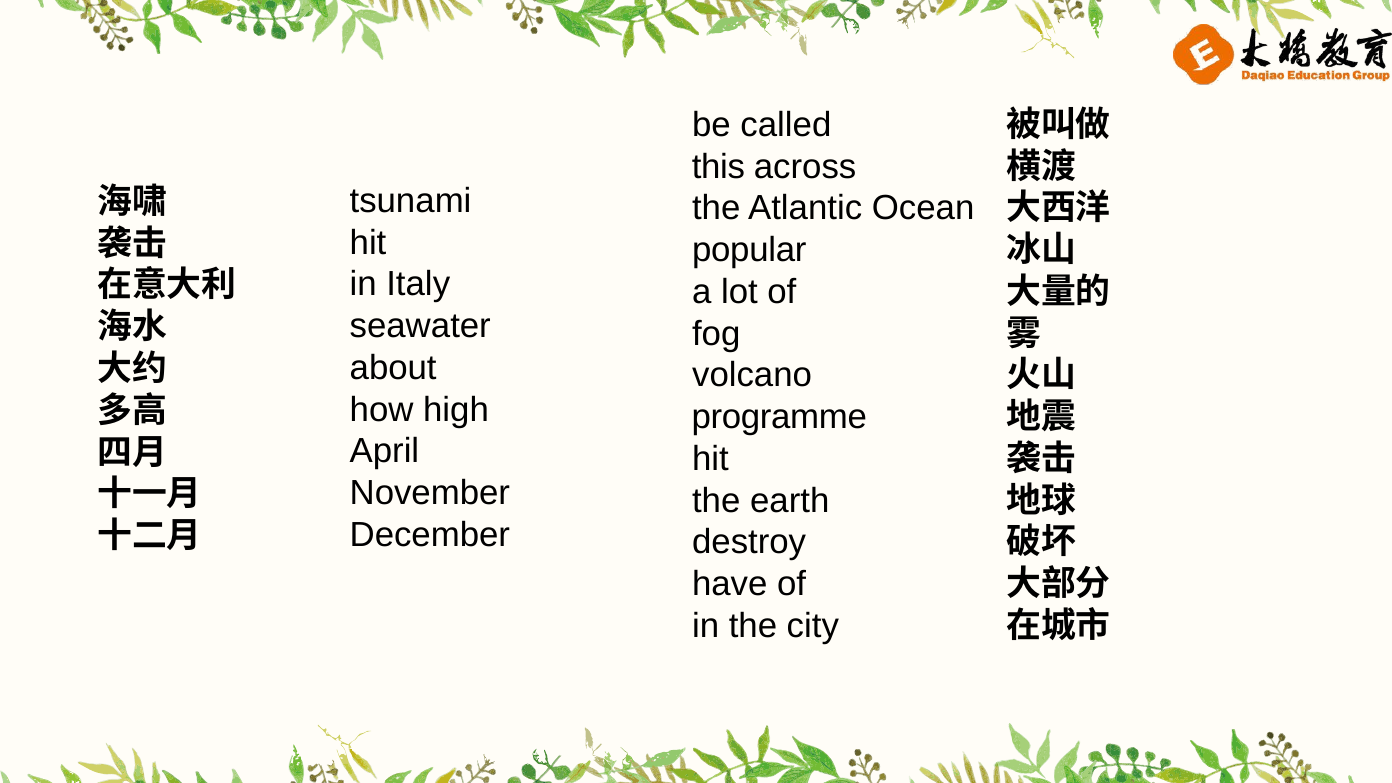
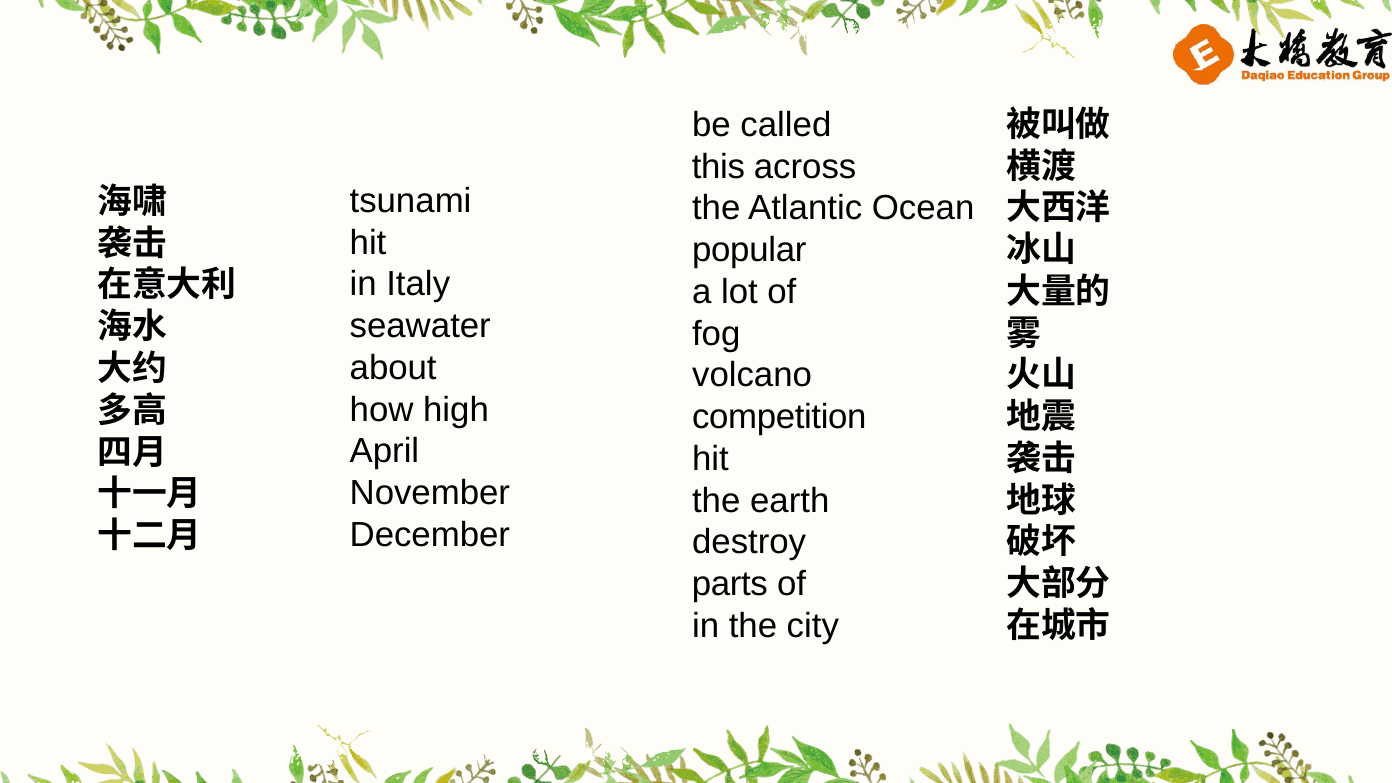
programme: programme -> competition (779, 417)
have: have -> parts (730, 584)
